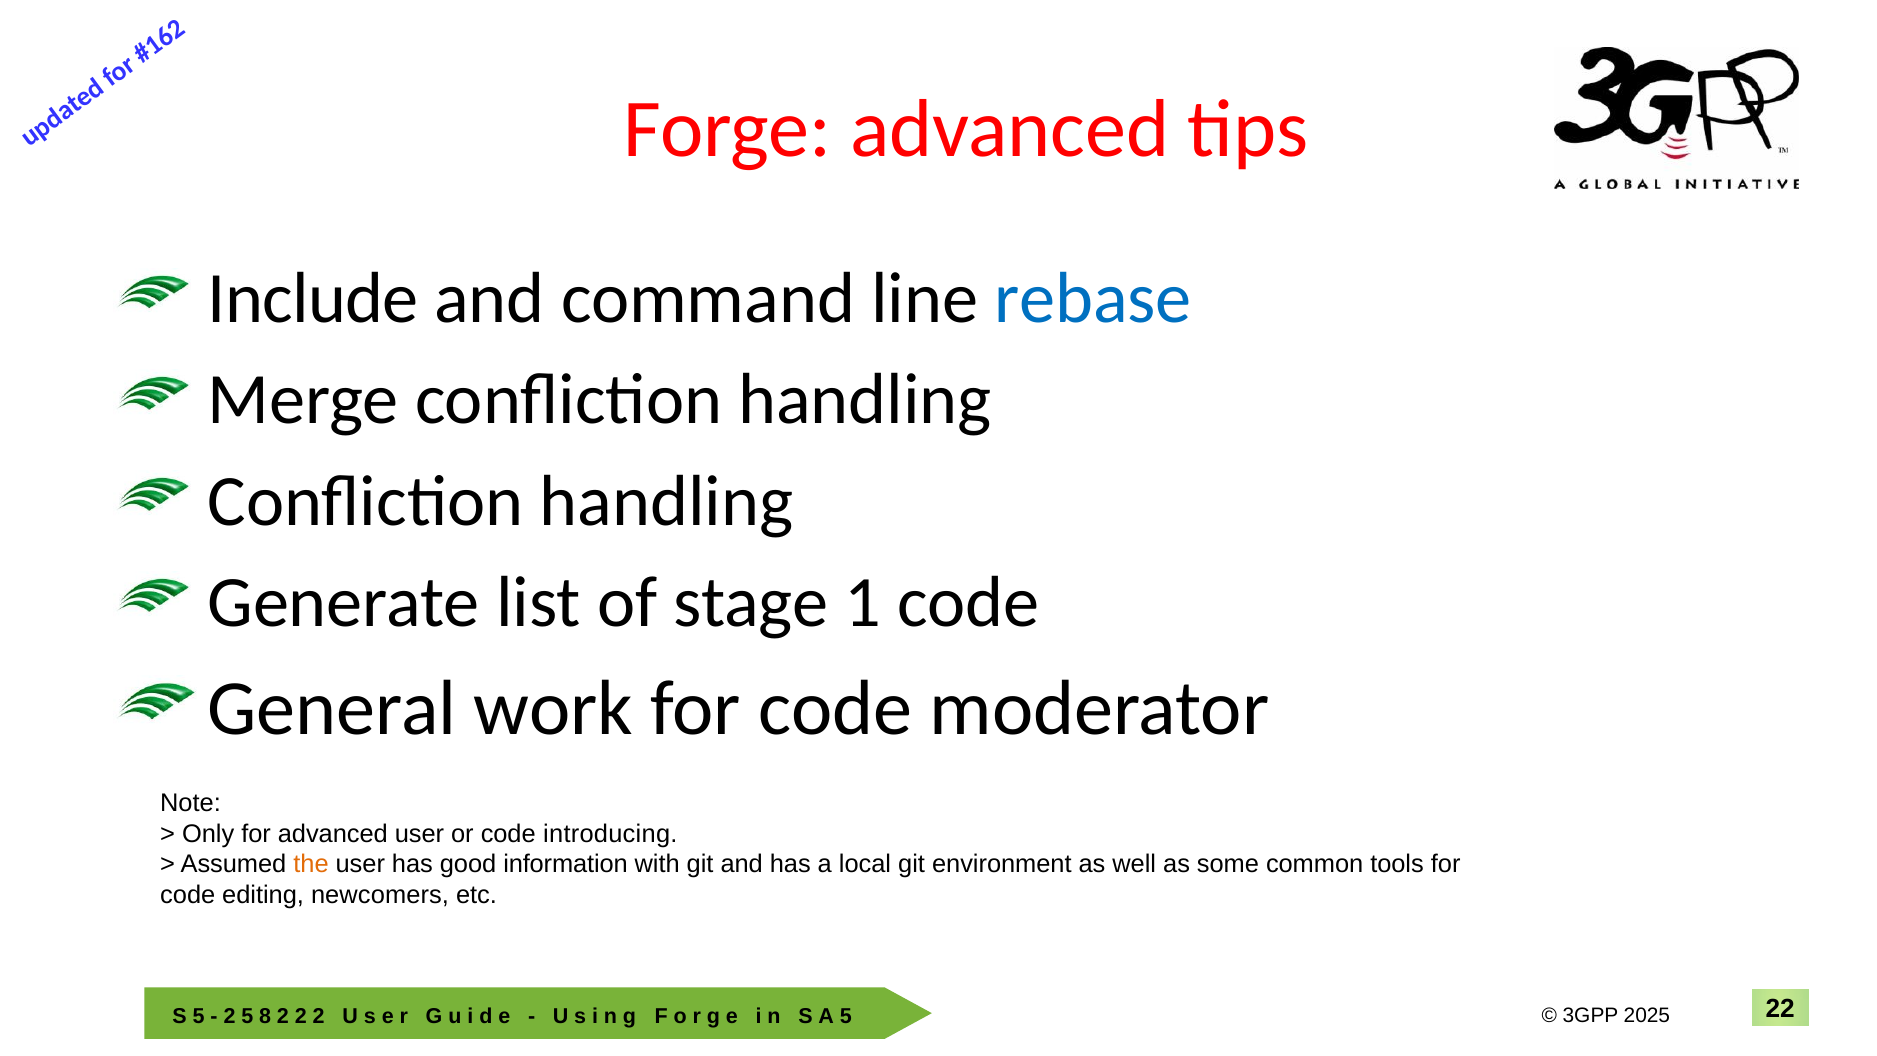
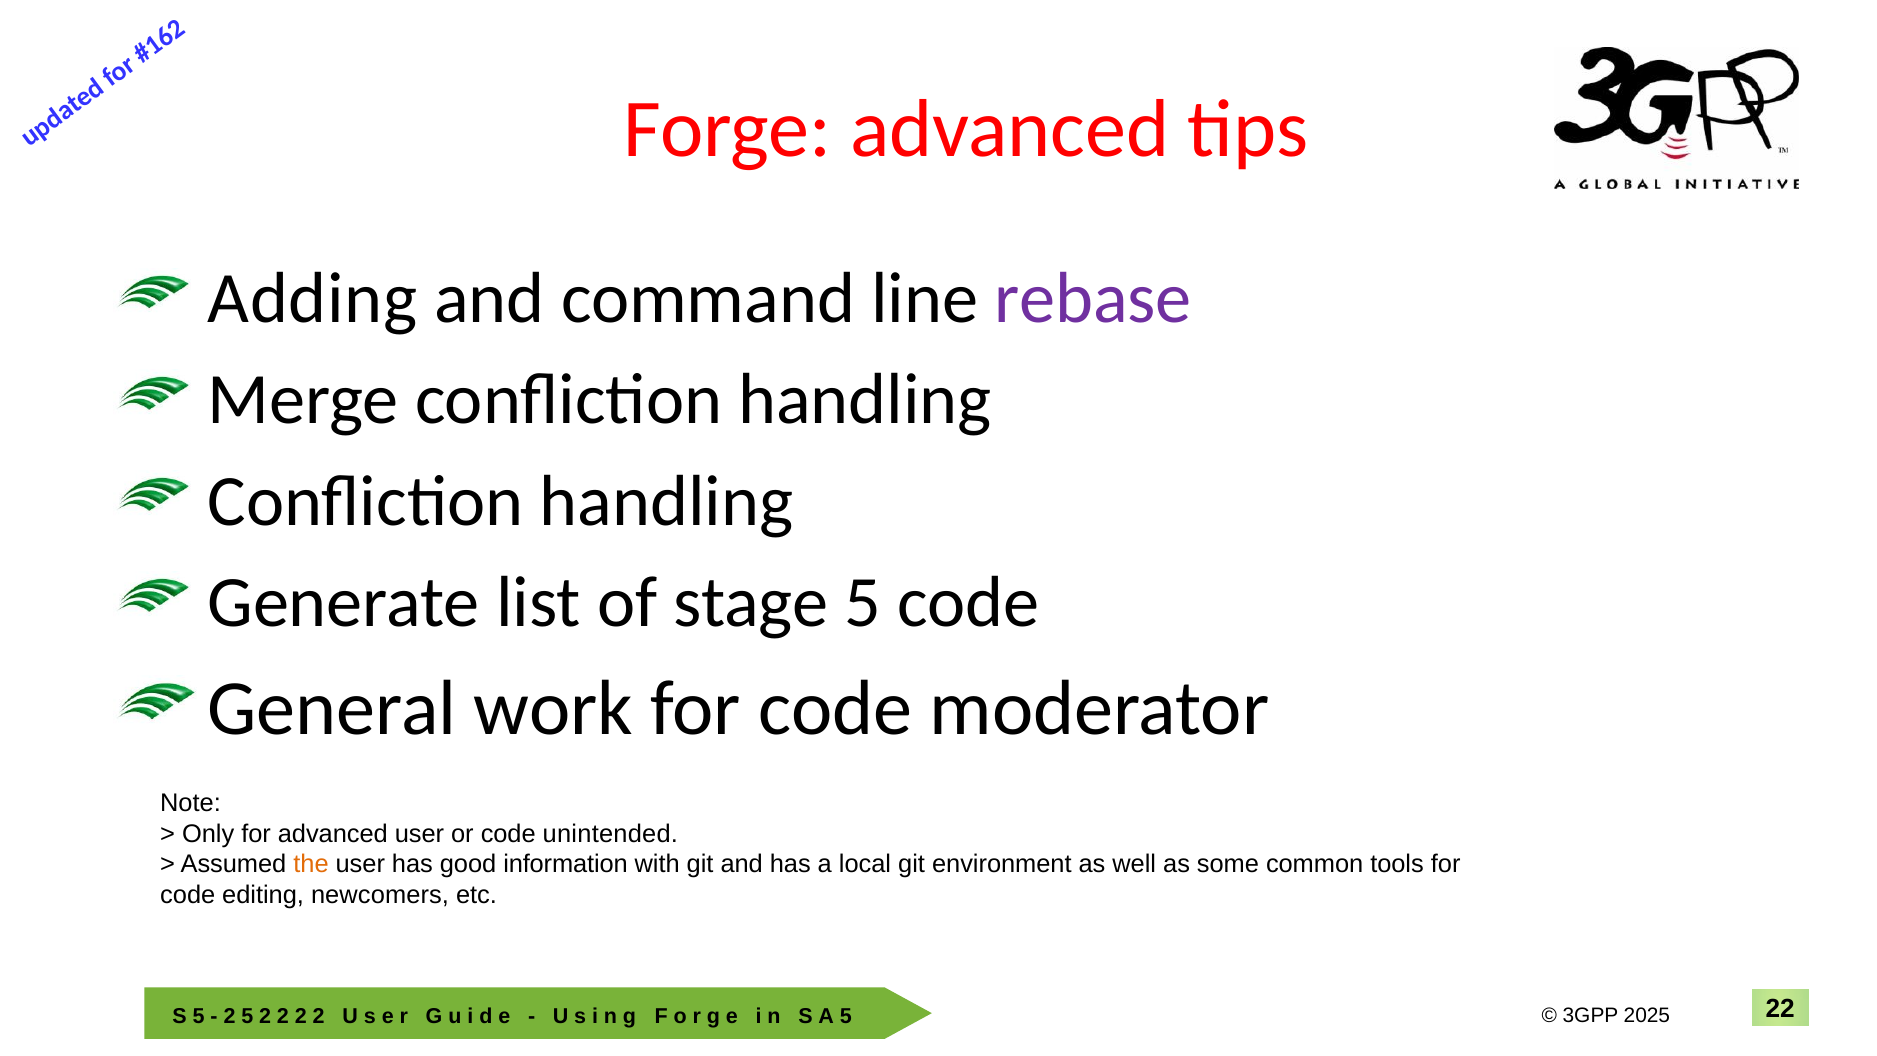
Include: Include -> Adding (312, 299)
rebase colour: blue -> purple (1093, 299)
stage 1: 1 -> 5 (863, 602)
introducing: introducing -> unintended (610, 834)
8: 8 -> 2 (265, 1016)
